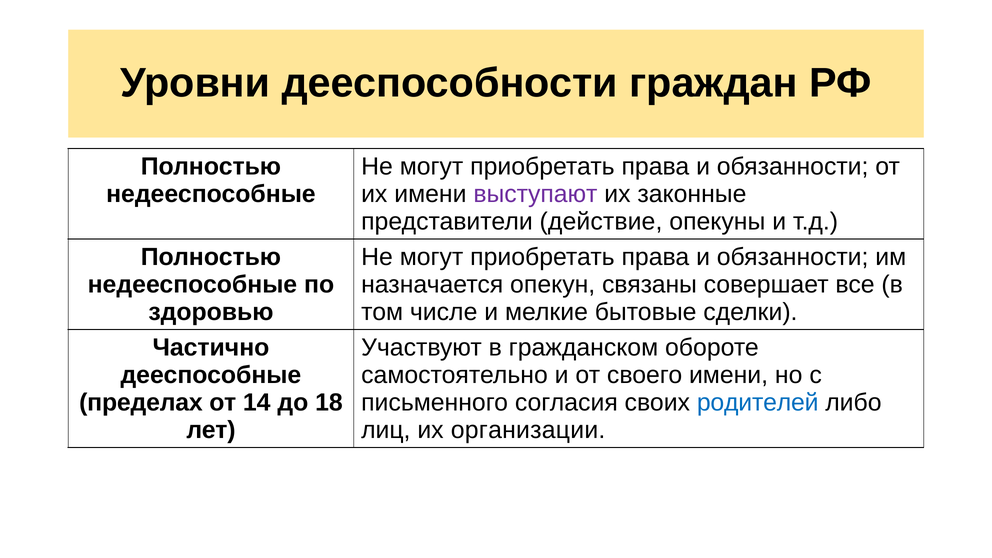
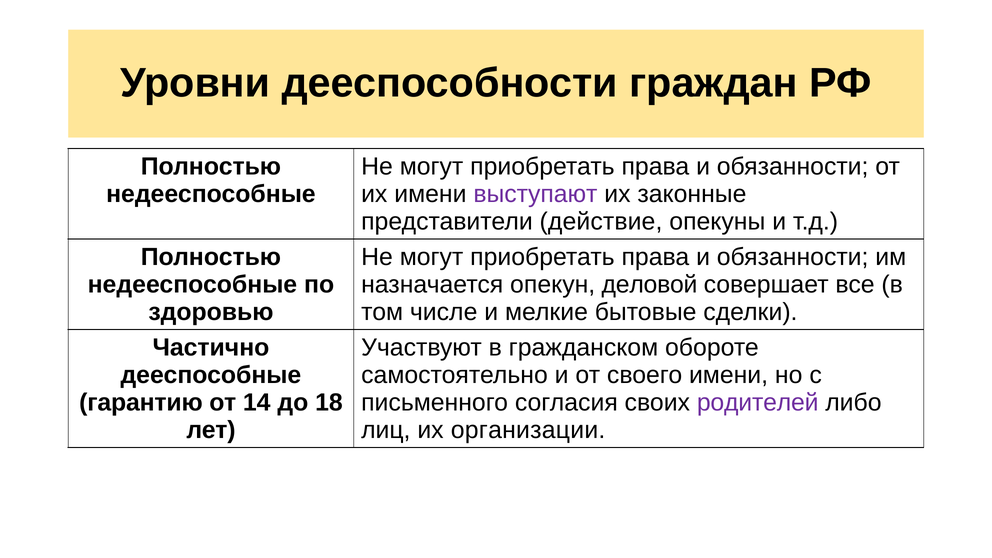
связаны: связаны -> деловой (650, 285)
пределах: пределах -> гарантию (141, 403)
родителей colour: blue -> purple (758, 403)
